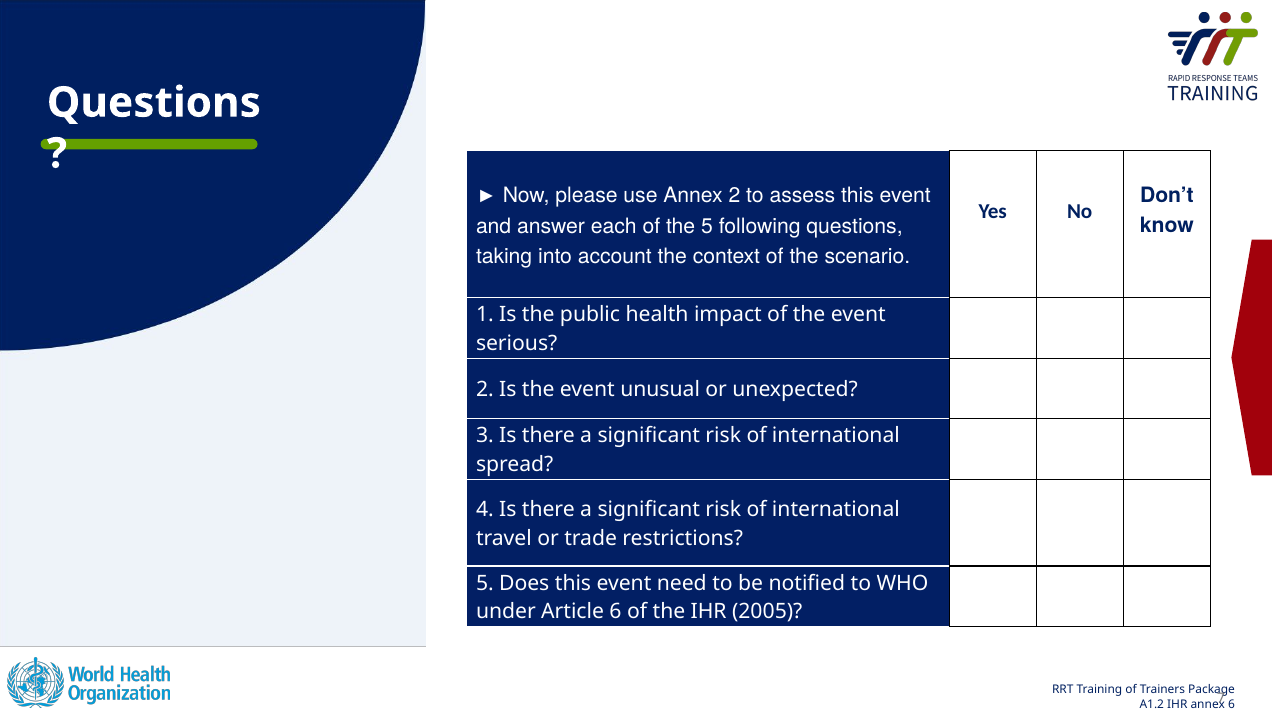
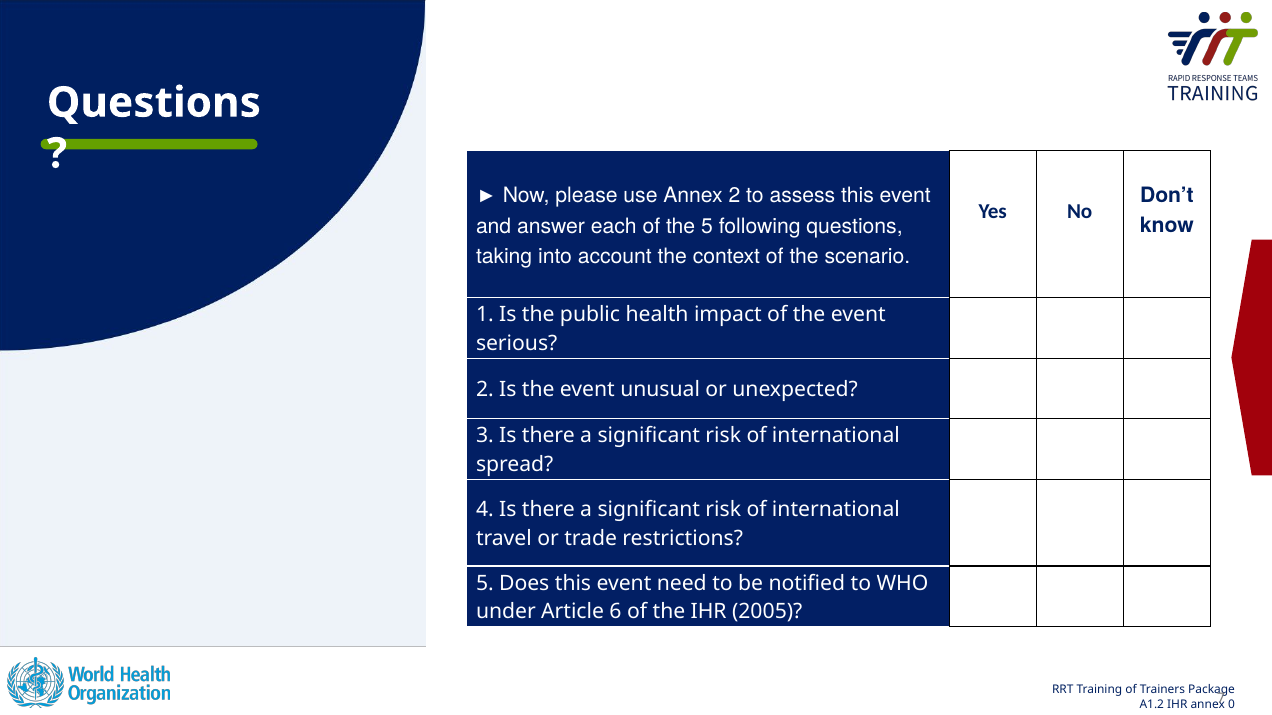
6: 6 -> 0 (1231, 705)
